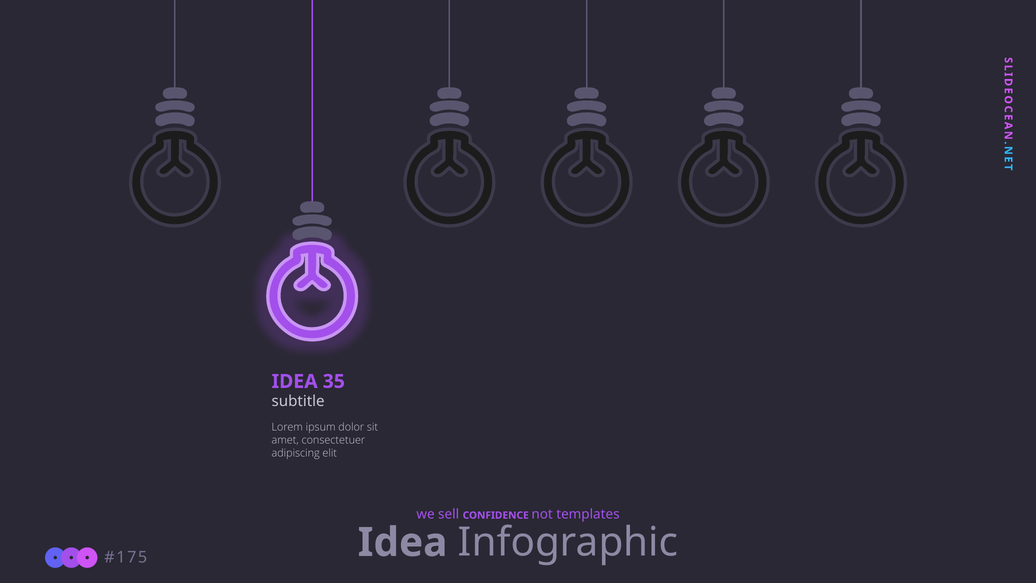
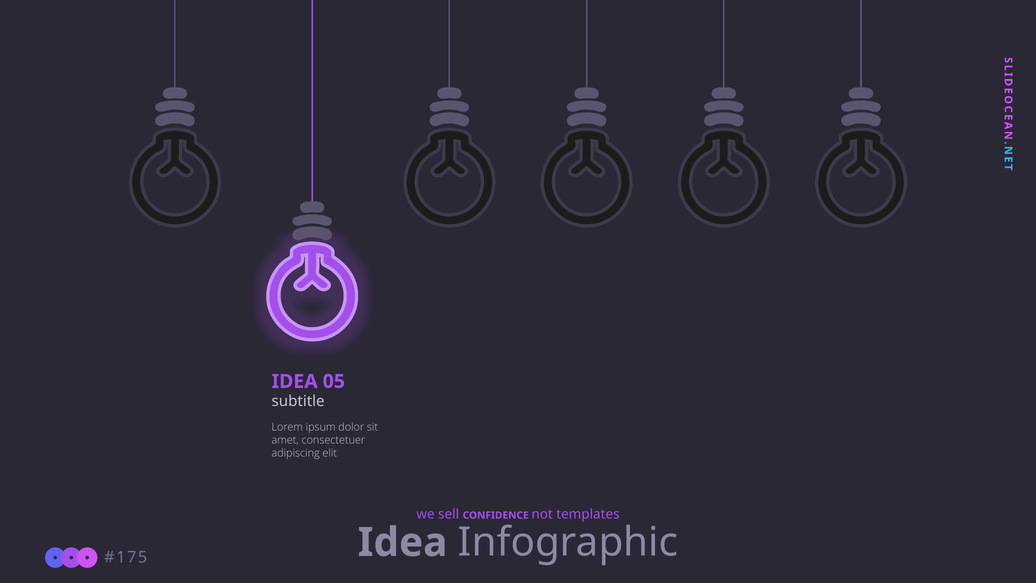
35: 35 -> 05 (334, 381)
